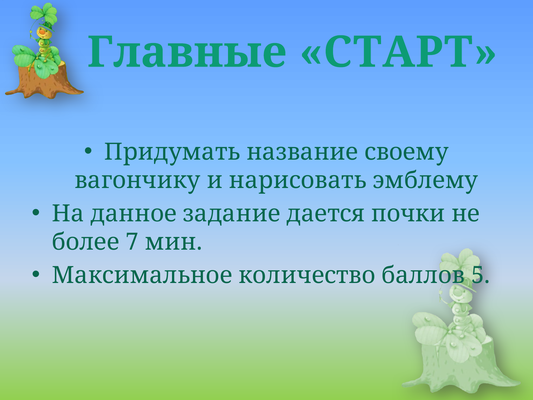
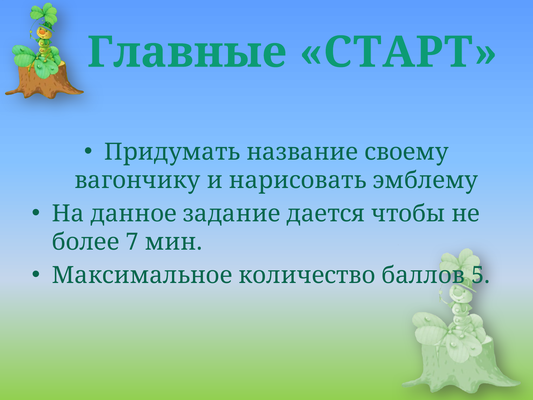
почки: почки -> чтобы (408, 213)
